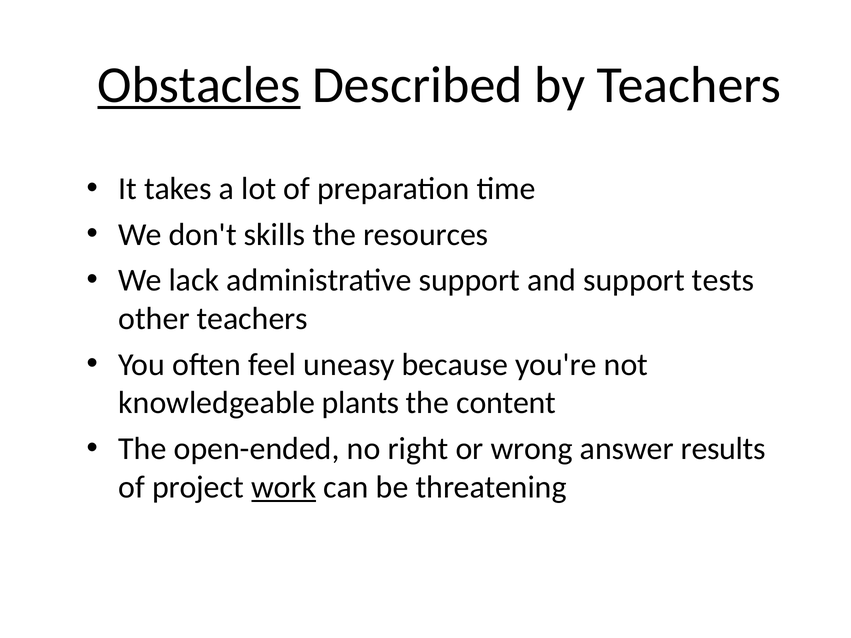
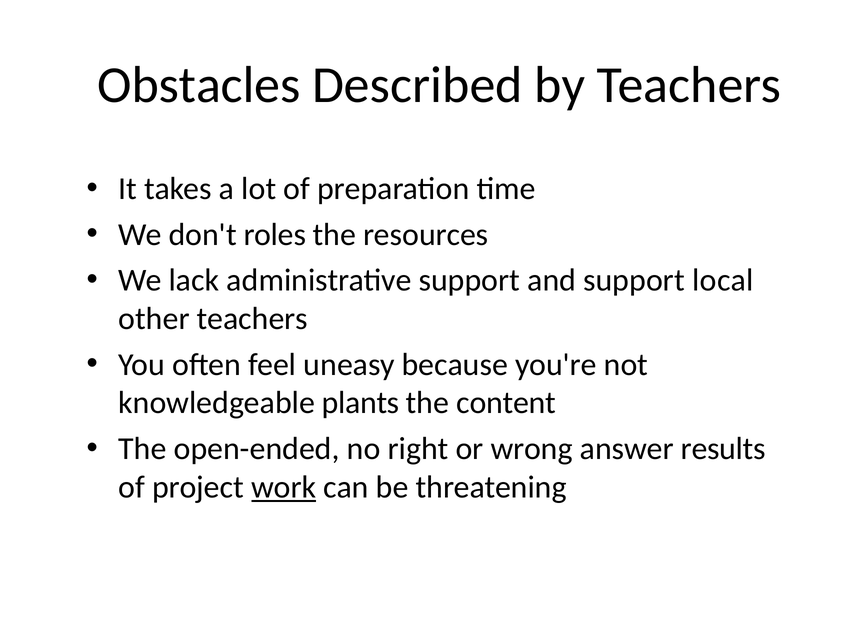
Obstacles underline: present -> none (199, 85)
skills: skills -> roles (275, 235)
tests: tests -> local (723, 281)
